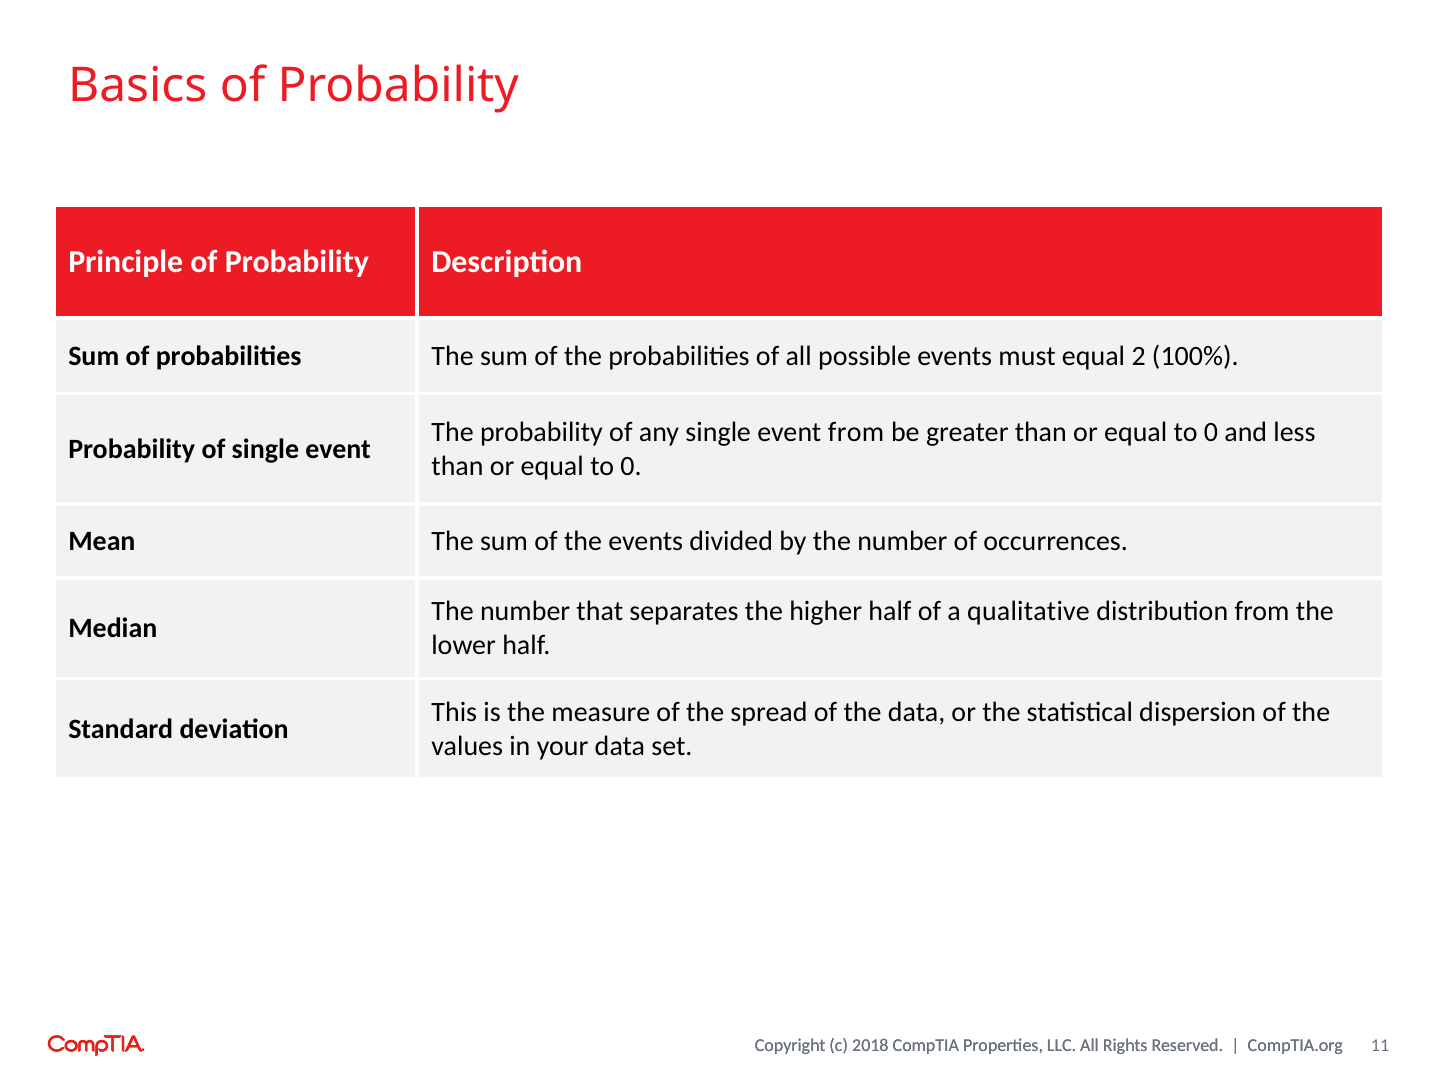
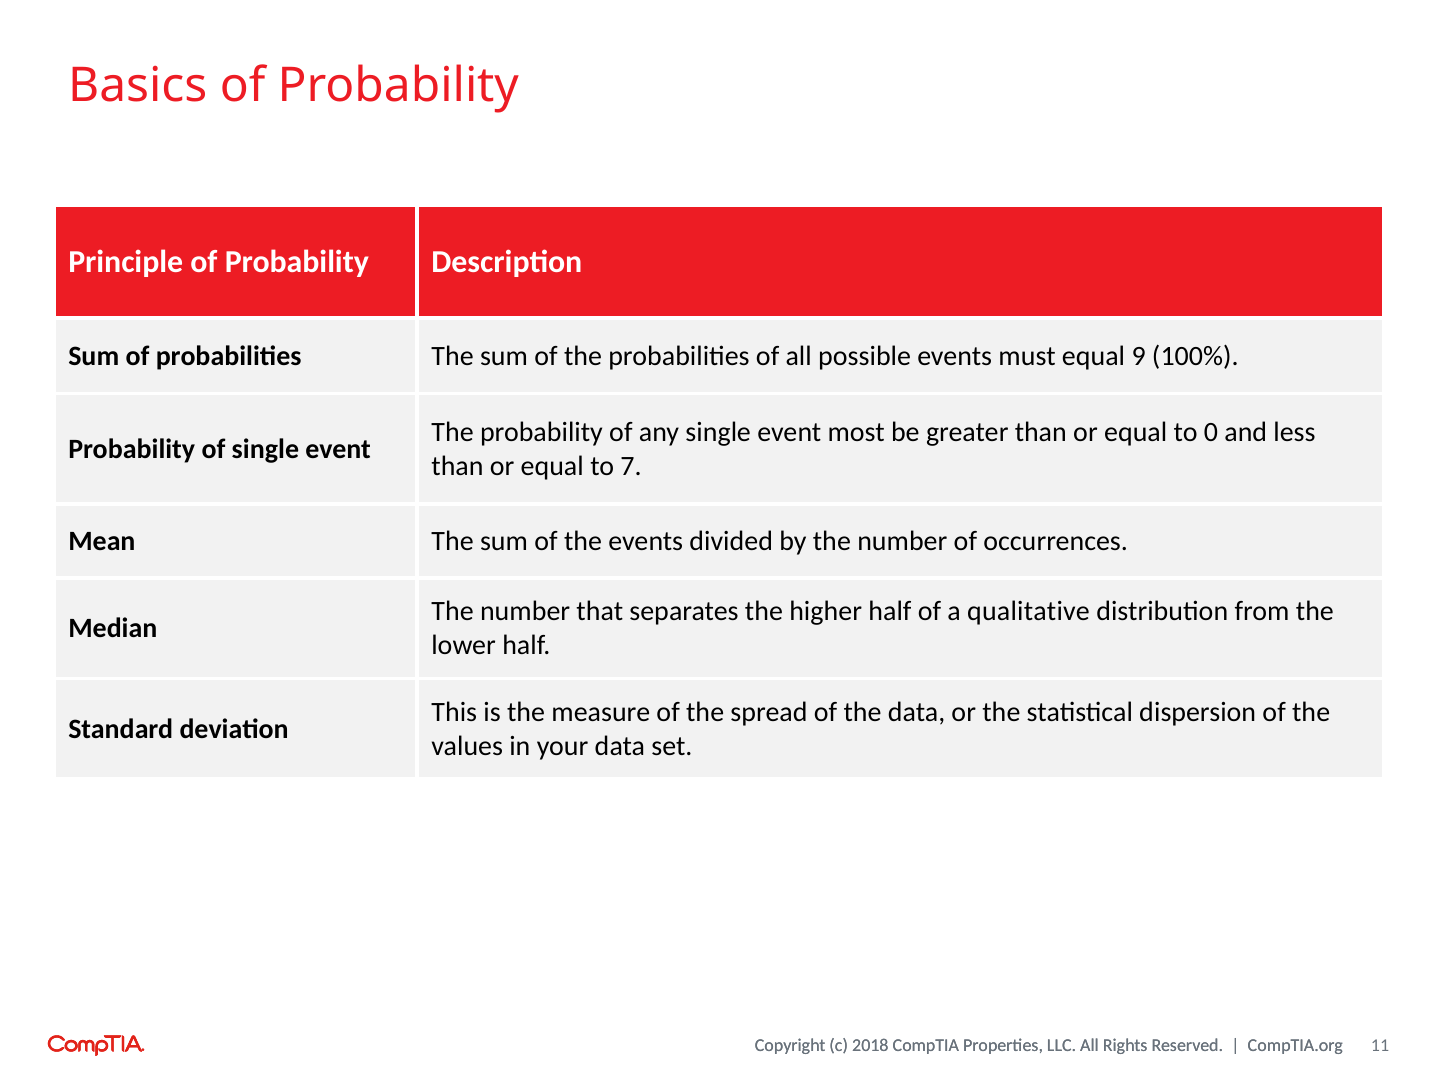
2: 2 -> 9 (1139, 356)
event from: from -> most (856, 432)
0: 0 -> 7 (631, 466)
